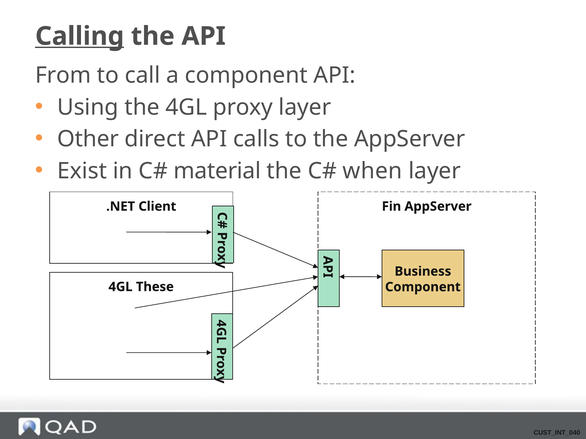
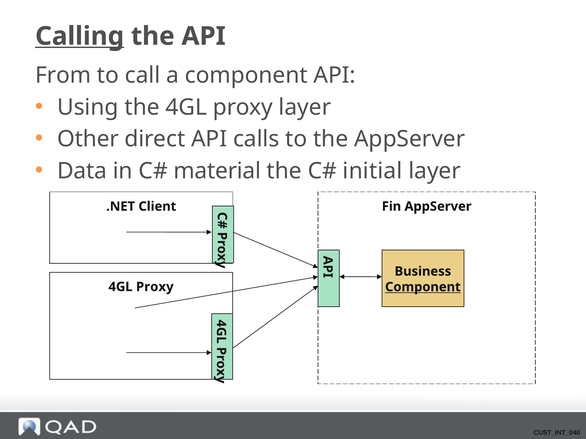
Exist: Exist -> Data (82, 171)
when: when -> initial (372, 171)
These: These -> Proxy (155, 287)
Component underline: none -> present (423, 287)
